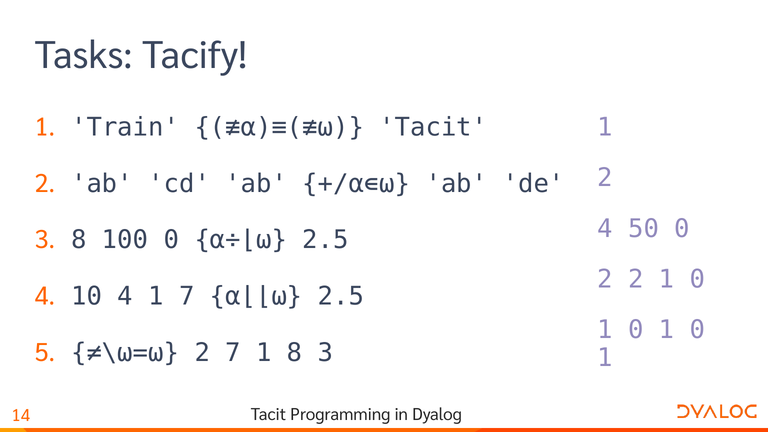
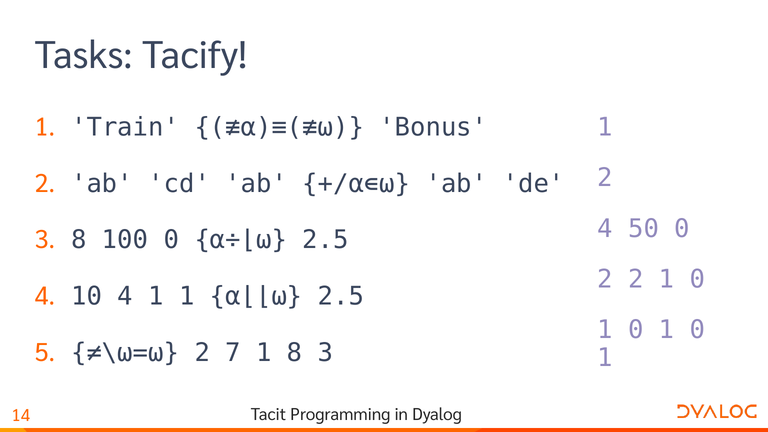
Tacit: Tacit -> Bonus (433, 127)
4 1 7: 7 -> 1 (187, 296)
